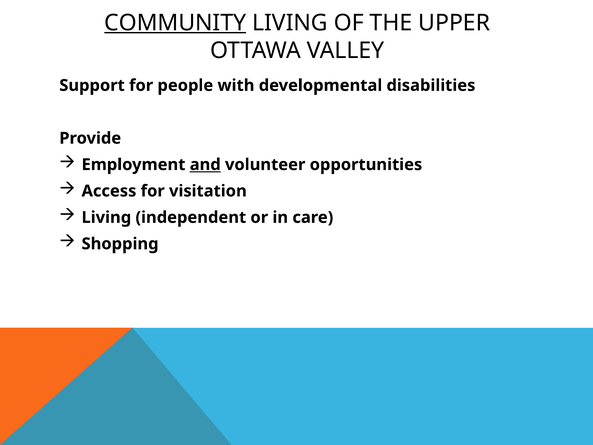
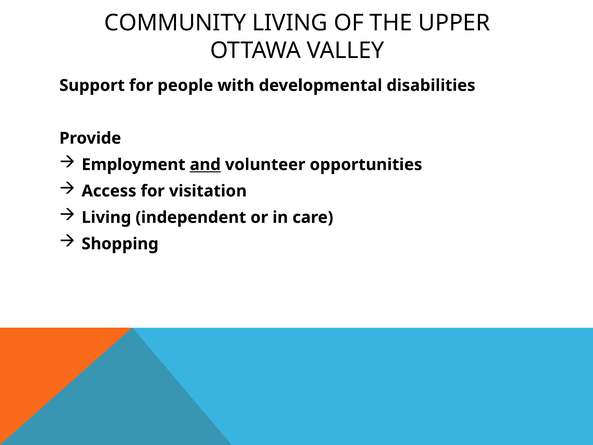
COMMUNITY underline: present -> none (175, 23)
